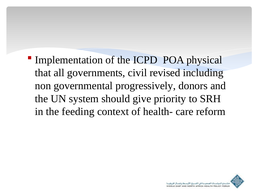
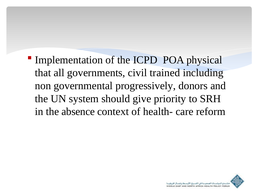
revised: revised -> trained (165, 73)
feeding: feeding -> absence (78, 111)
